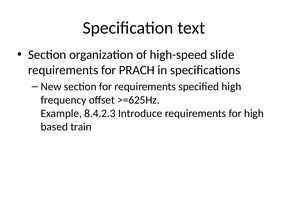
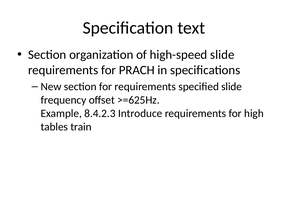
specified high: high -> slide (232, 87)
based: based -> tables (54, 127)
